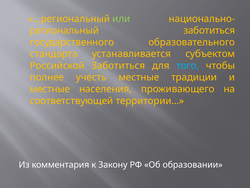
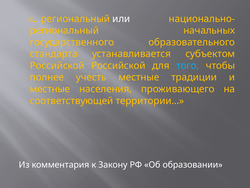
или colour: light green -> white (121, 19)
заботиться: заботиться -> начальных (209, 30)
Российской Заботиться: Заботиться -> Российской (118, 66)
